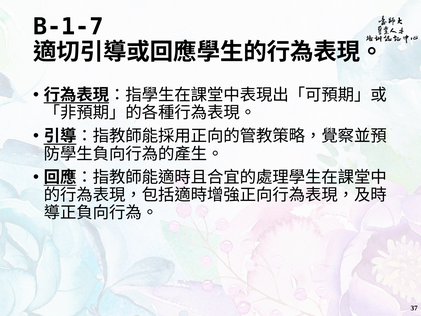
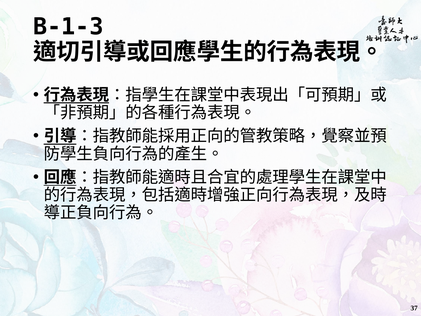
B-1-7: B-1-7 -> B-1-3 (68, 27)
